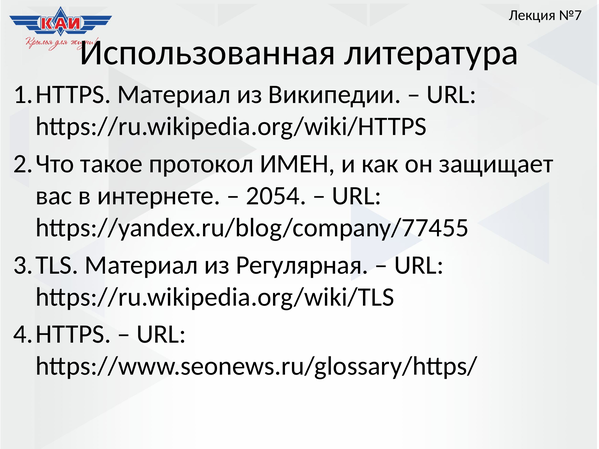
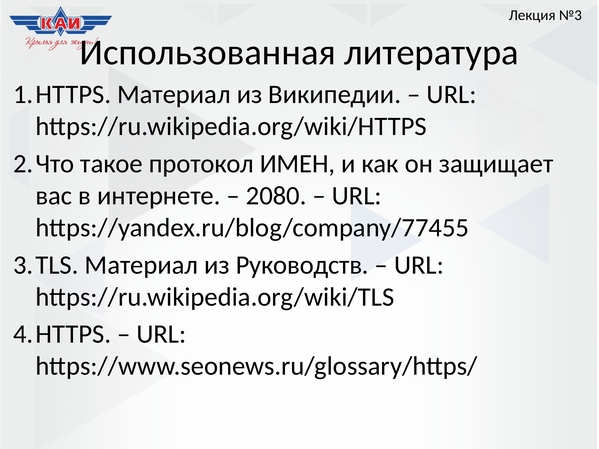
№7: №7 -> №3 (570, 15)
2054: 2054 -> 2080 (276, 196)
Регулярная: Регулярная -> Руководств (302, 265)
